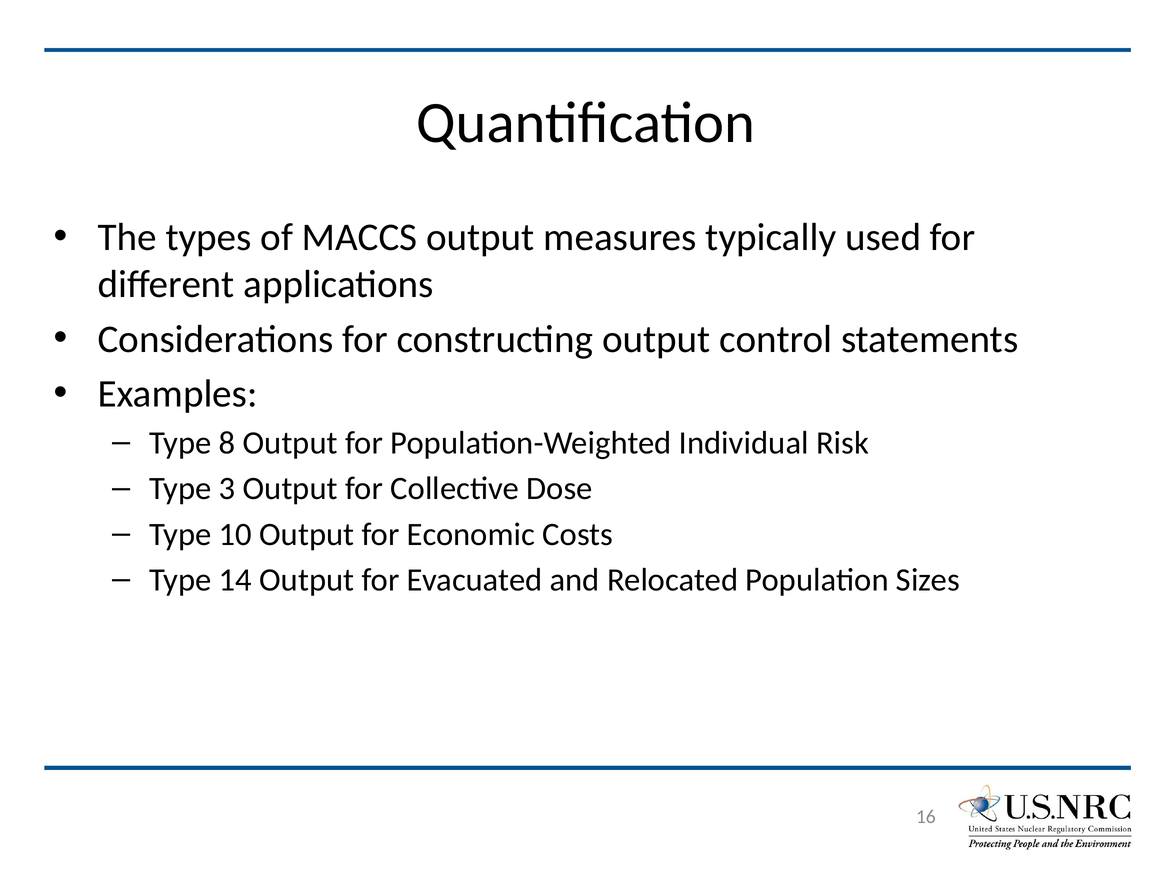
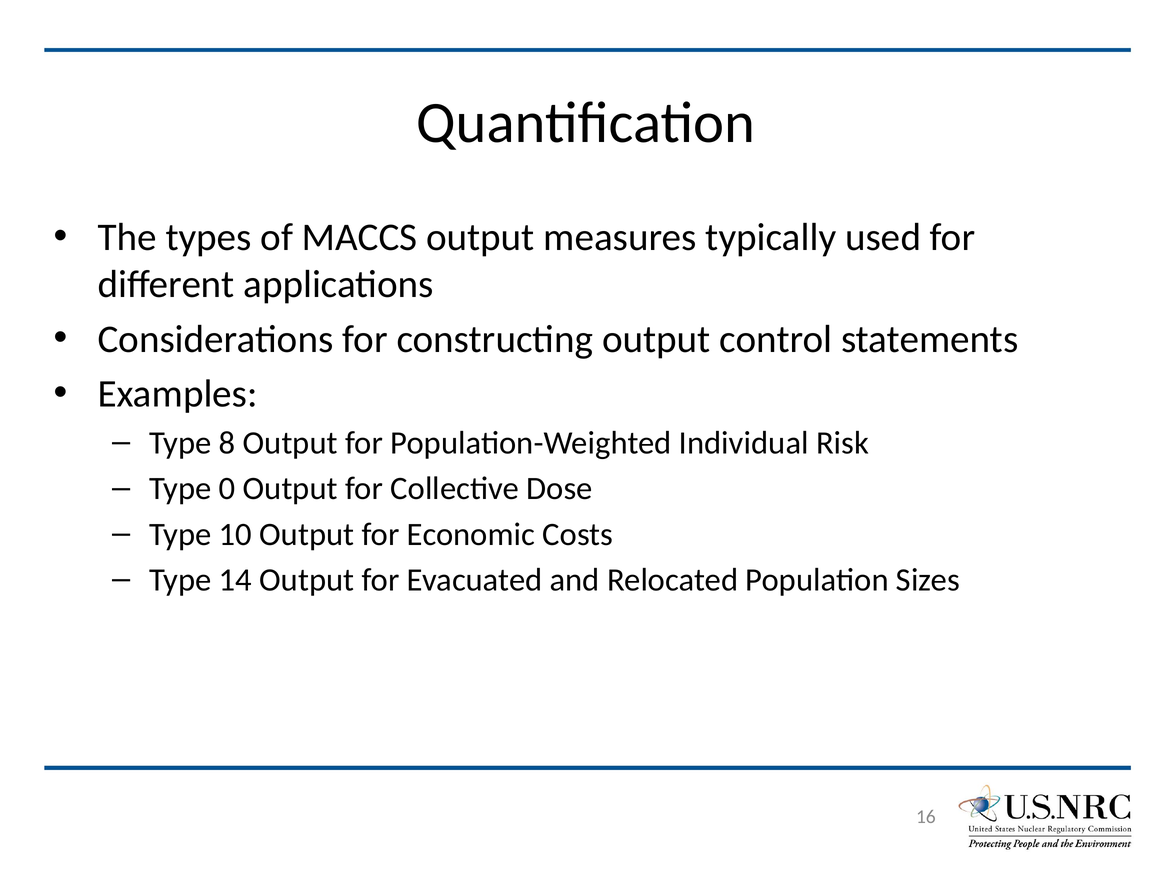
3: 3 -> 0 (227, 489)
